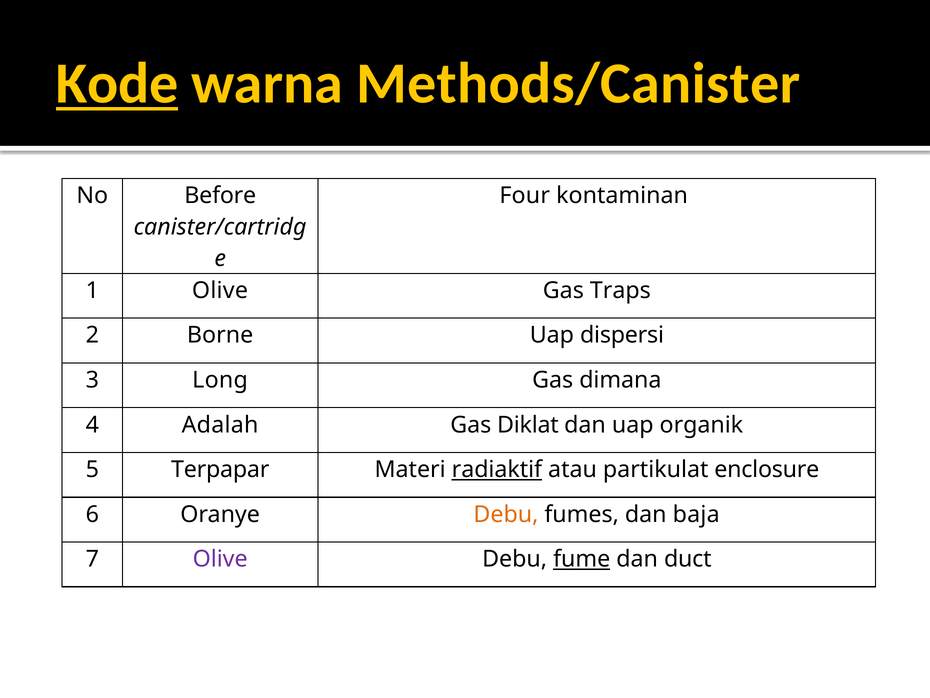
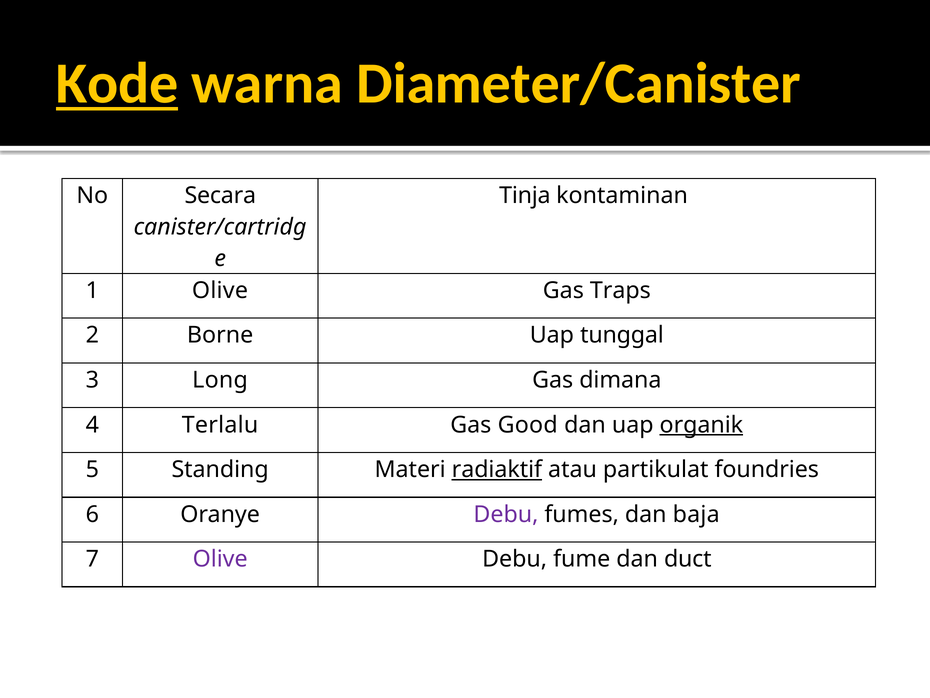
Methods/Canister: Methods/Canister -> Diameter/Canister (579, 84)
Before: Before -> Secara (220, 195)
Four: Four -> Tinja (525, 195)
dispersi: dispersi -> tunggal (622, 335)
Adalah: Adalah -> Terlalu (220, 425)
Diklat: Diklat -> Good (528, 425)
organik underline: none -> present (701, 425)
Terpapar: Terpapar -> Standing (220, 469)
enclosure: enclosure -> foundries (767, 469)
Debu colour: orange -> purple (506, 514)
fume underline: present -> none (582, 559)
